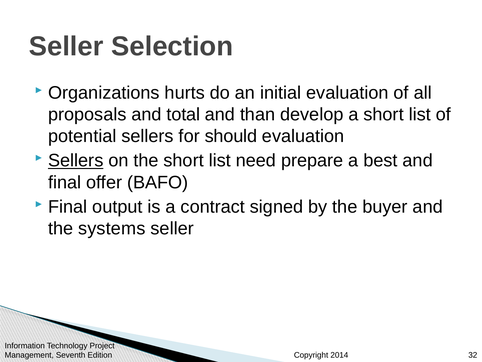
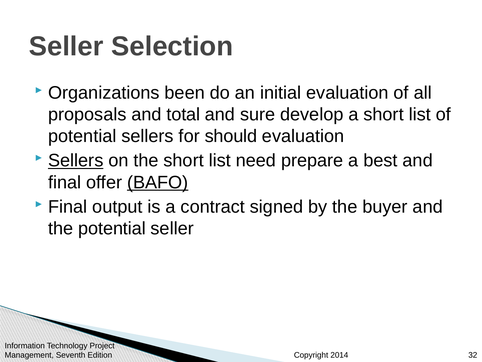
hurts: hurts -> been (185, 93)
than: than -> sure (258, 114)
BAFO underline: none -> present (158, 182)
the systems: systems -> potential (112, 228)
